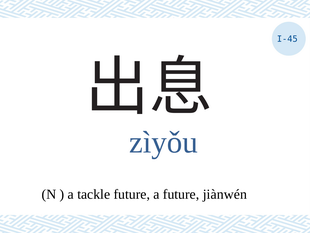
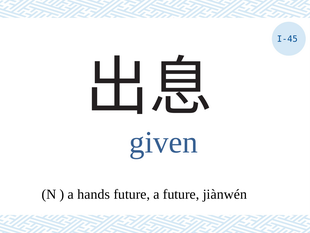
zìyǒu: zìyǒu -> given (164, 142)
tackle: tackle -> hands (94, 194)
